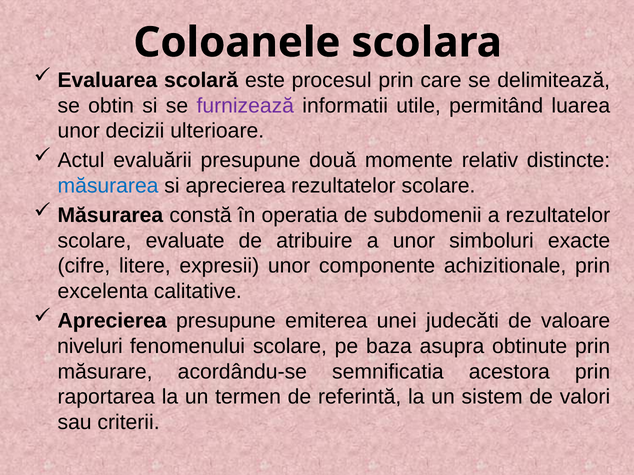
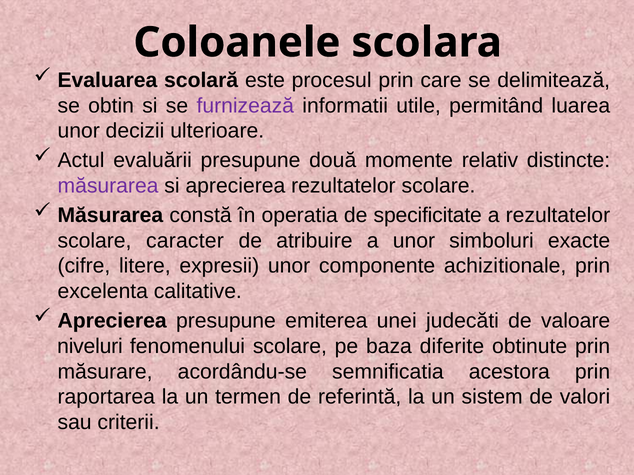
măsurarea colour: blue -> purple (108, 186)
subdomenii: subdomenii -> specificitate (428, 216)
evaluate: evaluate -> caracter (185, 241)
asupra: asupra -> diferite (452, 347)
